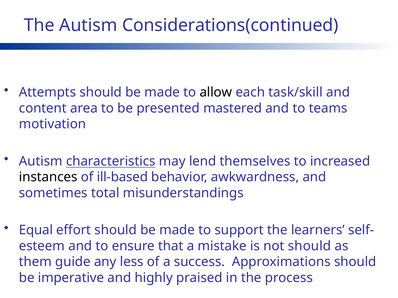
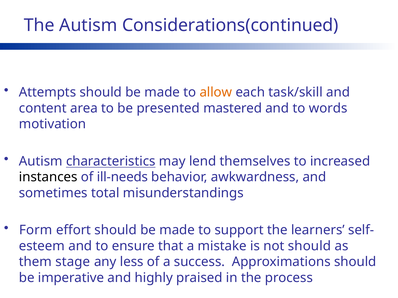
allow colour: black -> orange (216, 92)
teams: teams -> words (328, 108)
ill-based: ill-based -> ill-needs (122, 177)
Equal: Equal -> Form (36, 230)
guide: guide -> stage (73, 262)
